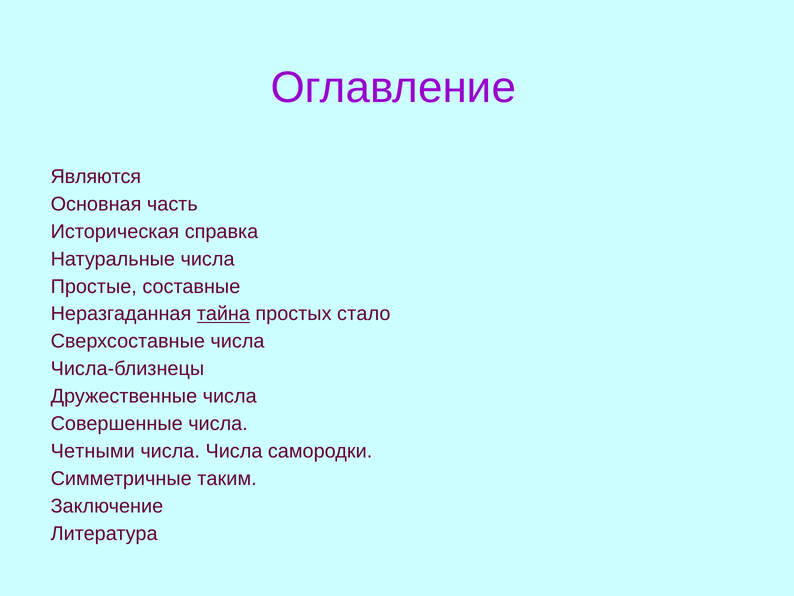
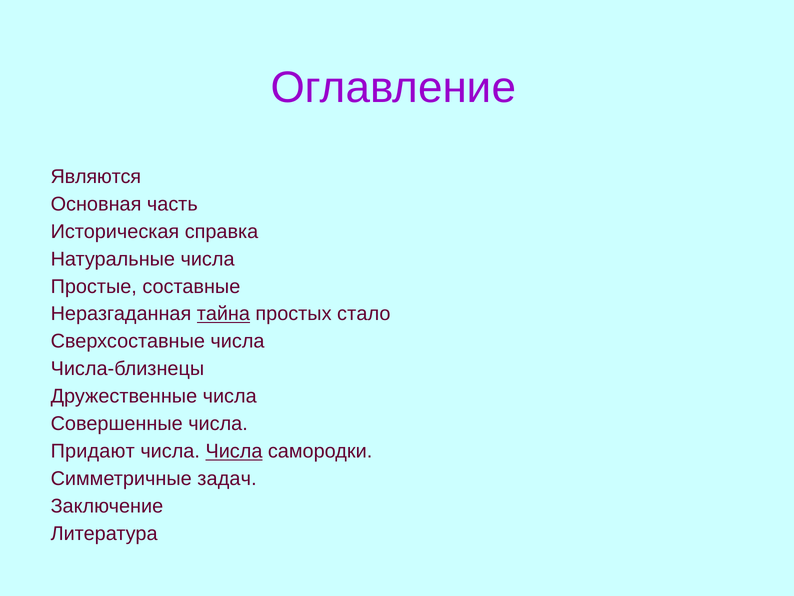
Четными: Четными -> Придают (93, 451)
Числа underline: none -> present (234, 451)
таким: таким -> задач (227, 478)
